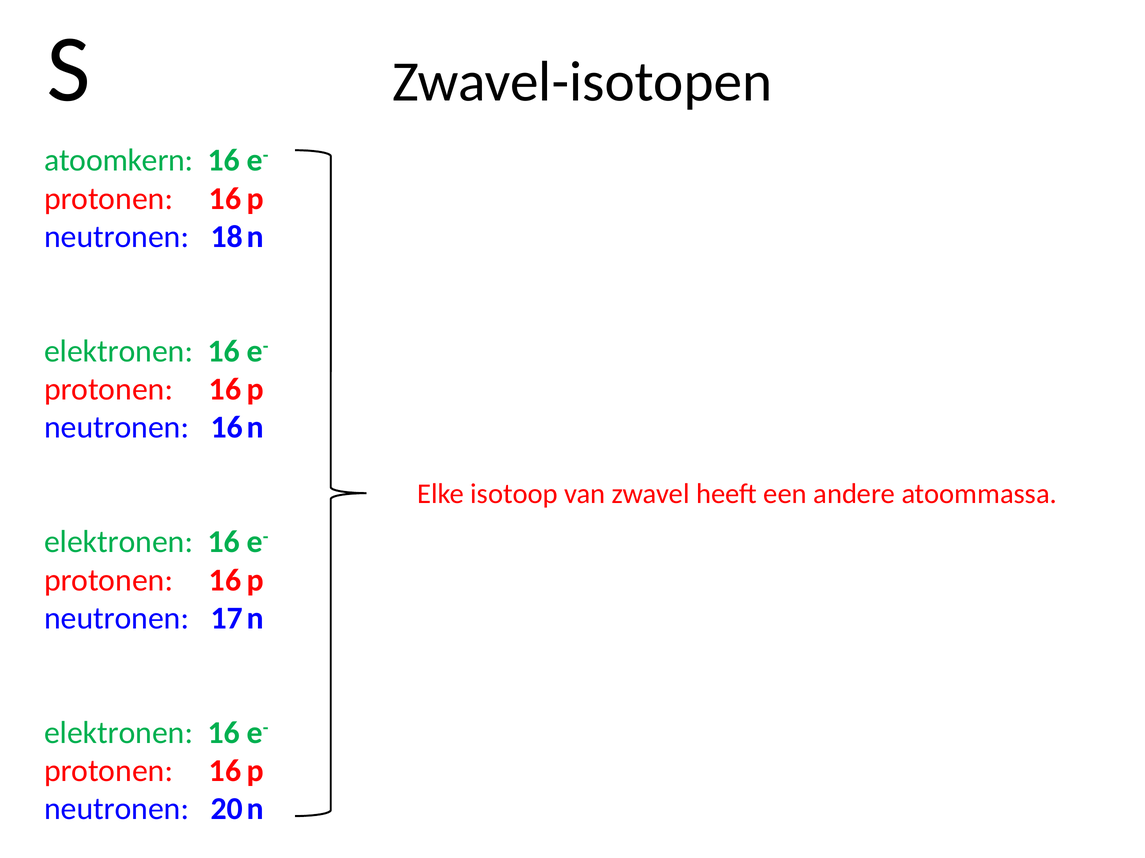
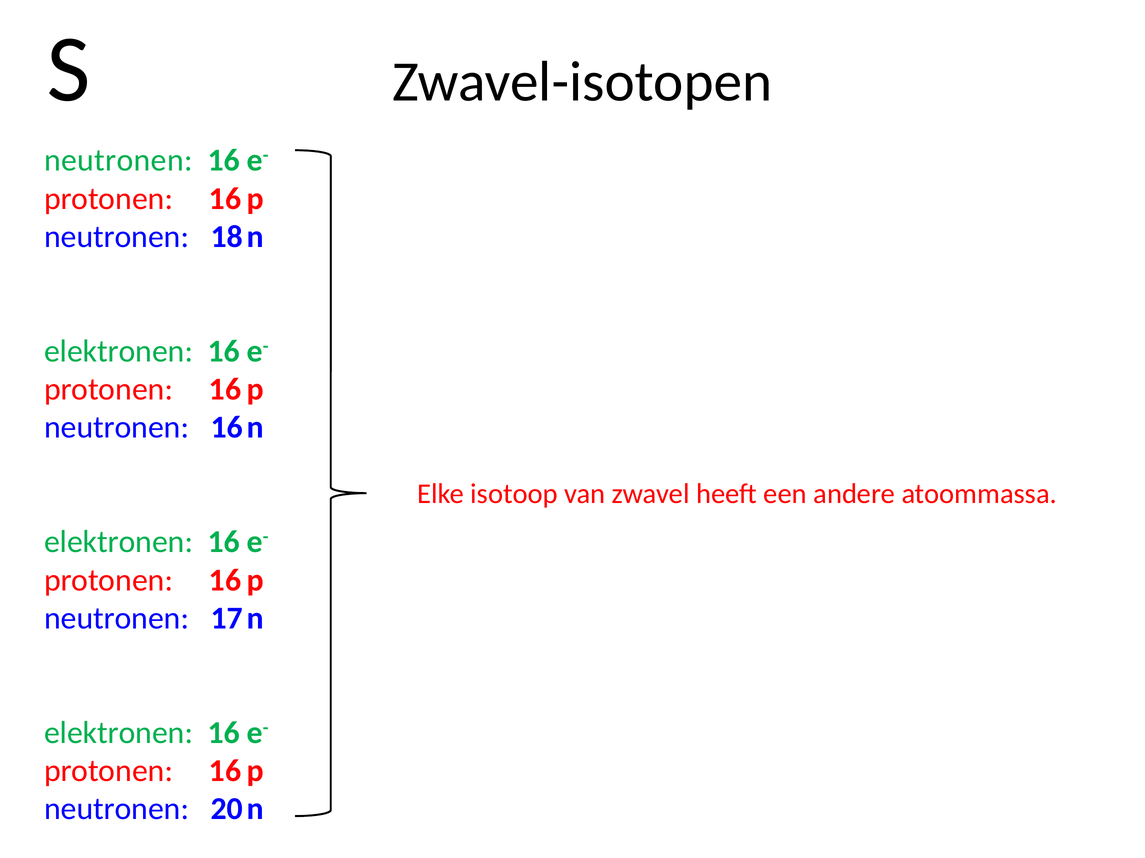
atoomkern: atoomkern -> neutronen (118, 161)
